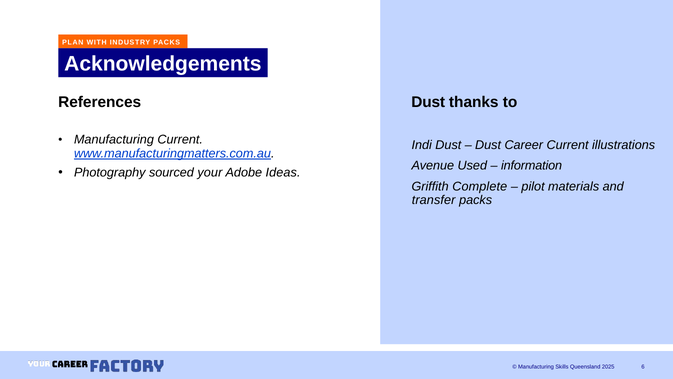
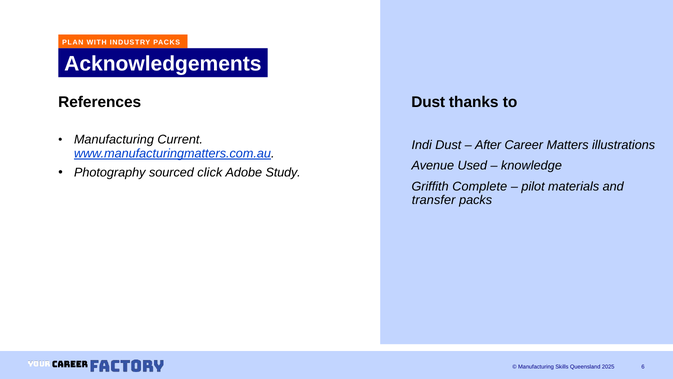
Dust: Dust -> After (488, 145)
Career Current: Current -> Matters (568, 145)
information: information -> knowledge (531, 166)
your: your -> click (210, 173)
Ideas: Ideas -> Study (283, 173)
